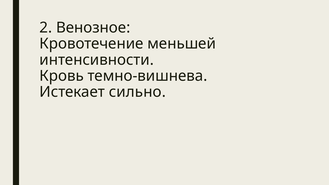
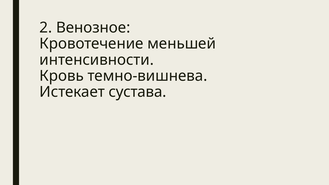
сильно: сильно -> сустава (137, 92)
